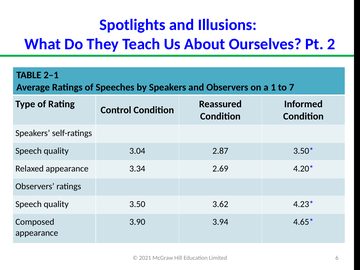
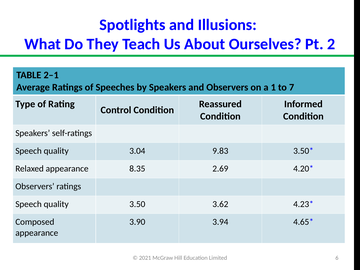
2.87: 2.87 -> 9.83 (220, 151)
3.34: 3.34 -> 8.35 (137, 169)
